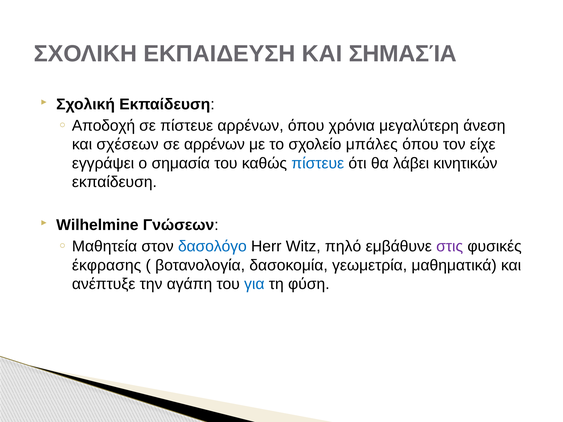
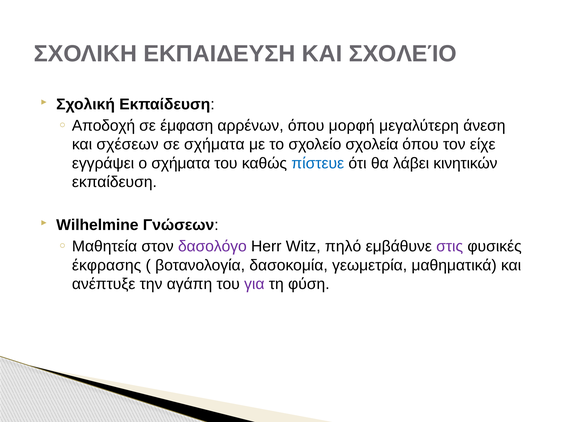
ΚΑΙ ΣΗΜΑΣΊΑ: ΣΗΜΑΣΊΑ -> ΣΧΟΛΕΊΟ (403, 54)
σε πίστευε: πίστευε -> έμφαση (187, 126)
χρόνια: χρόνια -> μορφή (352, 126)
σε αρρένων: αρρένων -> σχήματα (214, 145)
μπάλες: μπάλες -> σχολεία (372, 145)
ο σημασία: σημασία -> σχήματα (181, 163)
δασολόγο colour: blue -> purple (212, 247)
για colour: blue -> purple (254, 284)
